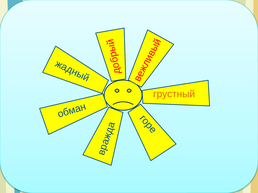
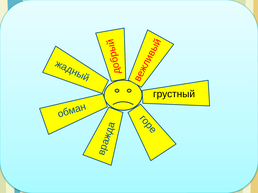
грустный colour: orange -> black (174, 94)
